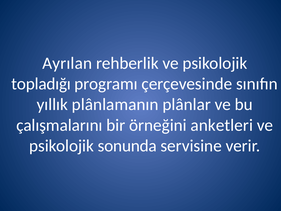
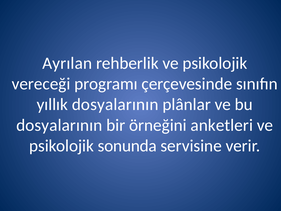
topladığı: topladığı -> vereceği (41, 84)
yıllık plânlamanın: plânlamanın -> dosyalarının (115, 104)
çalışmalarını: çalışmalarını -> dosyalarının (59, 125)
